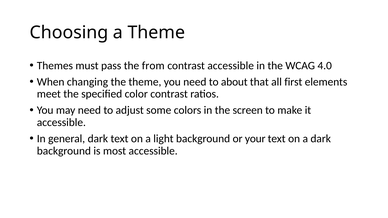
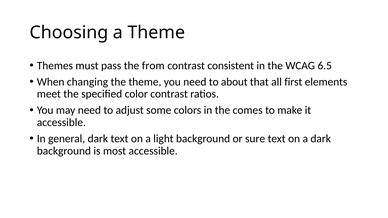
contrast accessible: accessible -> consistent (231, 66)
4.0: 4.0 -> 6.5 (325, 66)
screen: screen -> comes (248, 110)
your: your -> sure (255, 139)
